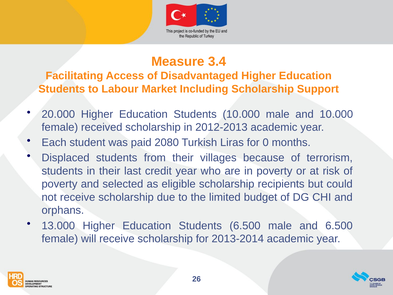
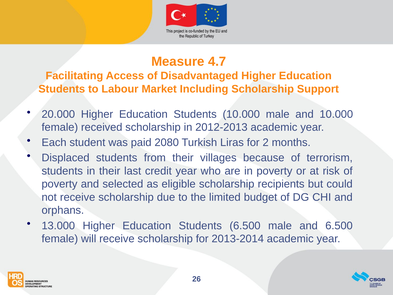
3.4: 3.4 -> 4.7 (217, 61)
0: 0 -> 2 (266, 142)
